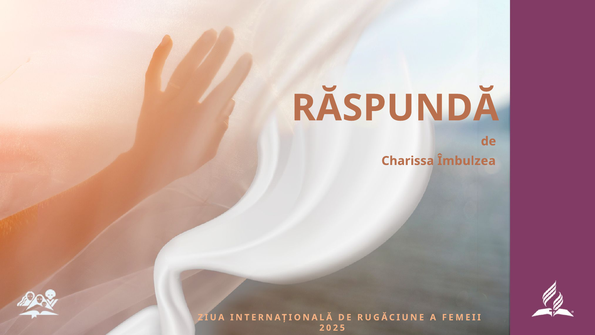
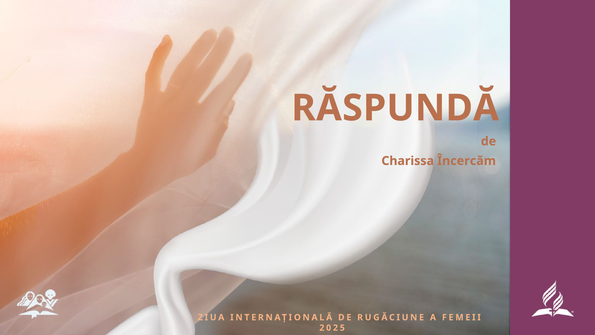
Îmbulzea: Îmbulzea -> Încercăm (467, 161)
